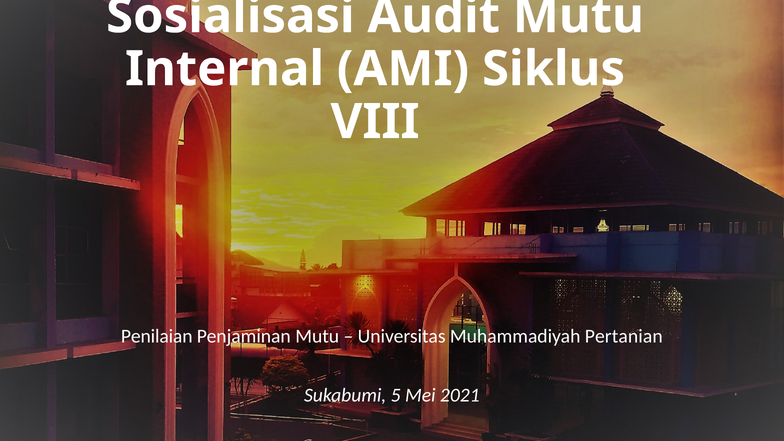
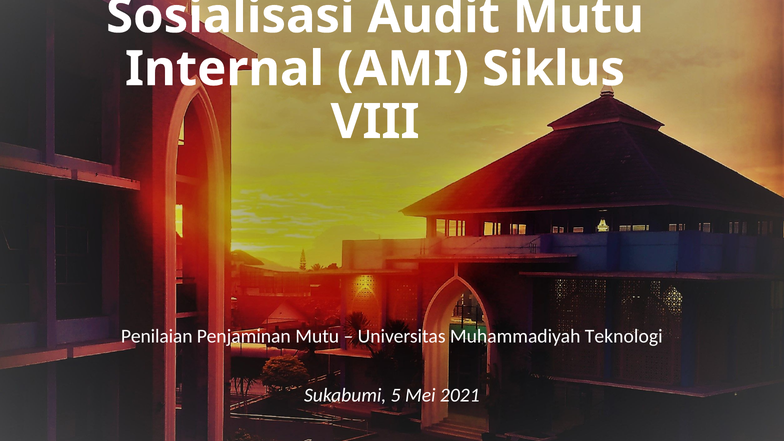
Pertanian: Pertanian -> Teknologi (624, 336)
